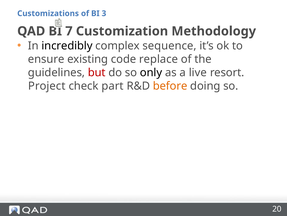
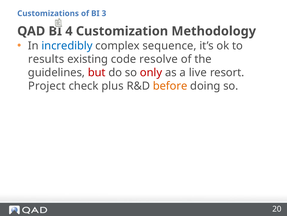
7: 7 -> 4 (69, 31)
incredibly colour: black -> blue (67, 46)
ensure: ensure -> results (46, 59)
replace: replace -> resolve (159, 59)
only colour: black -> red (151, 72)
part: part -> plus (113, 86)
